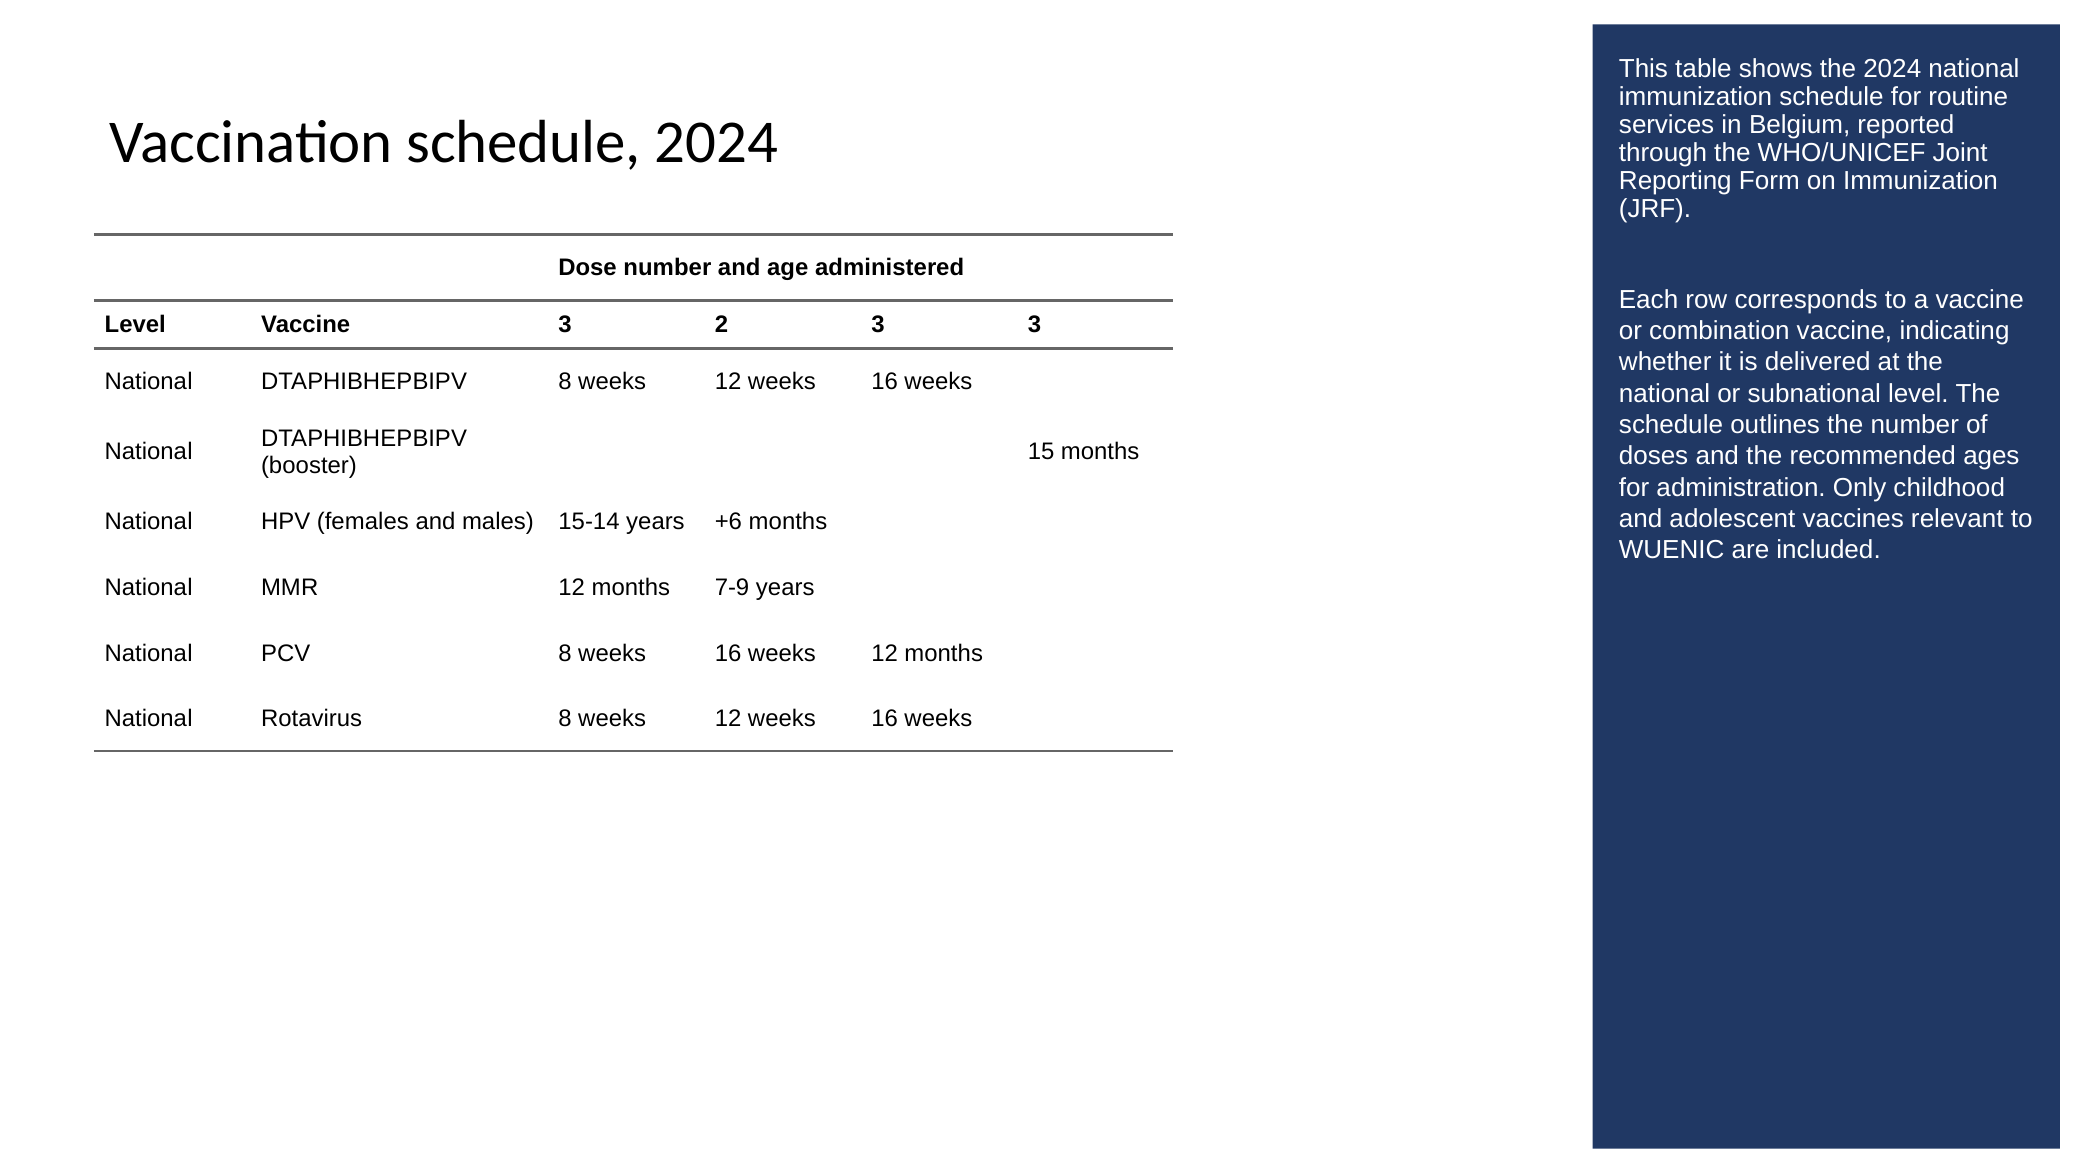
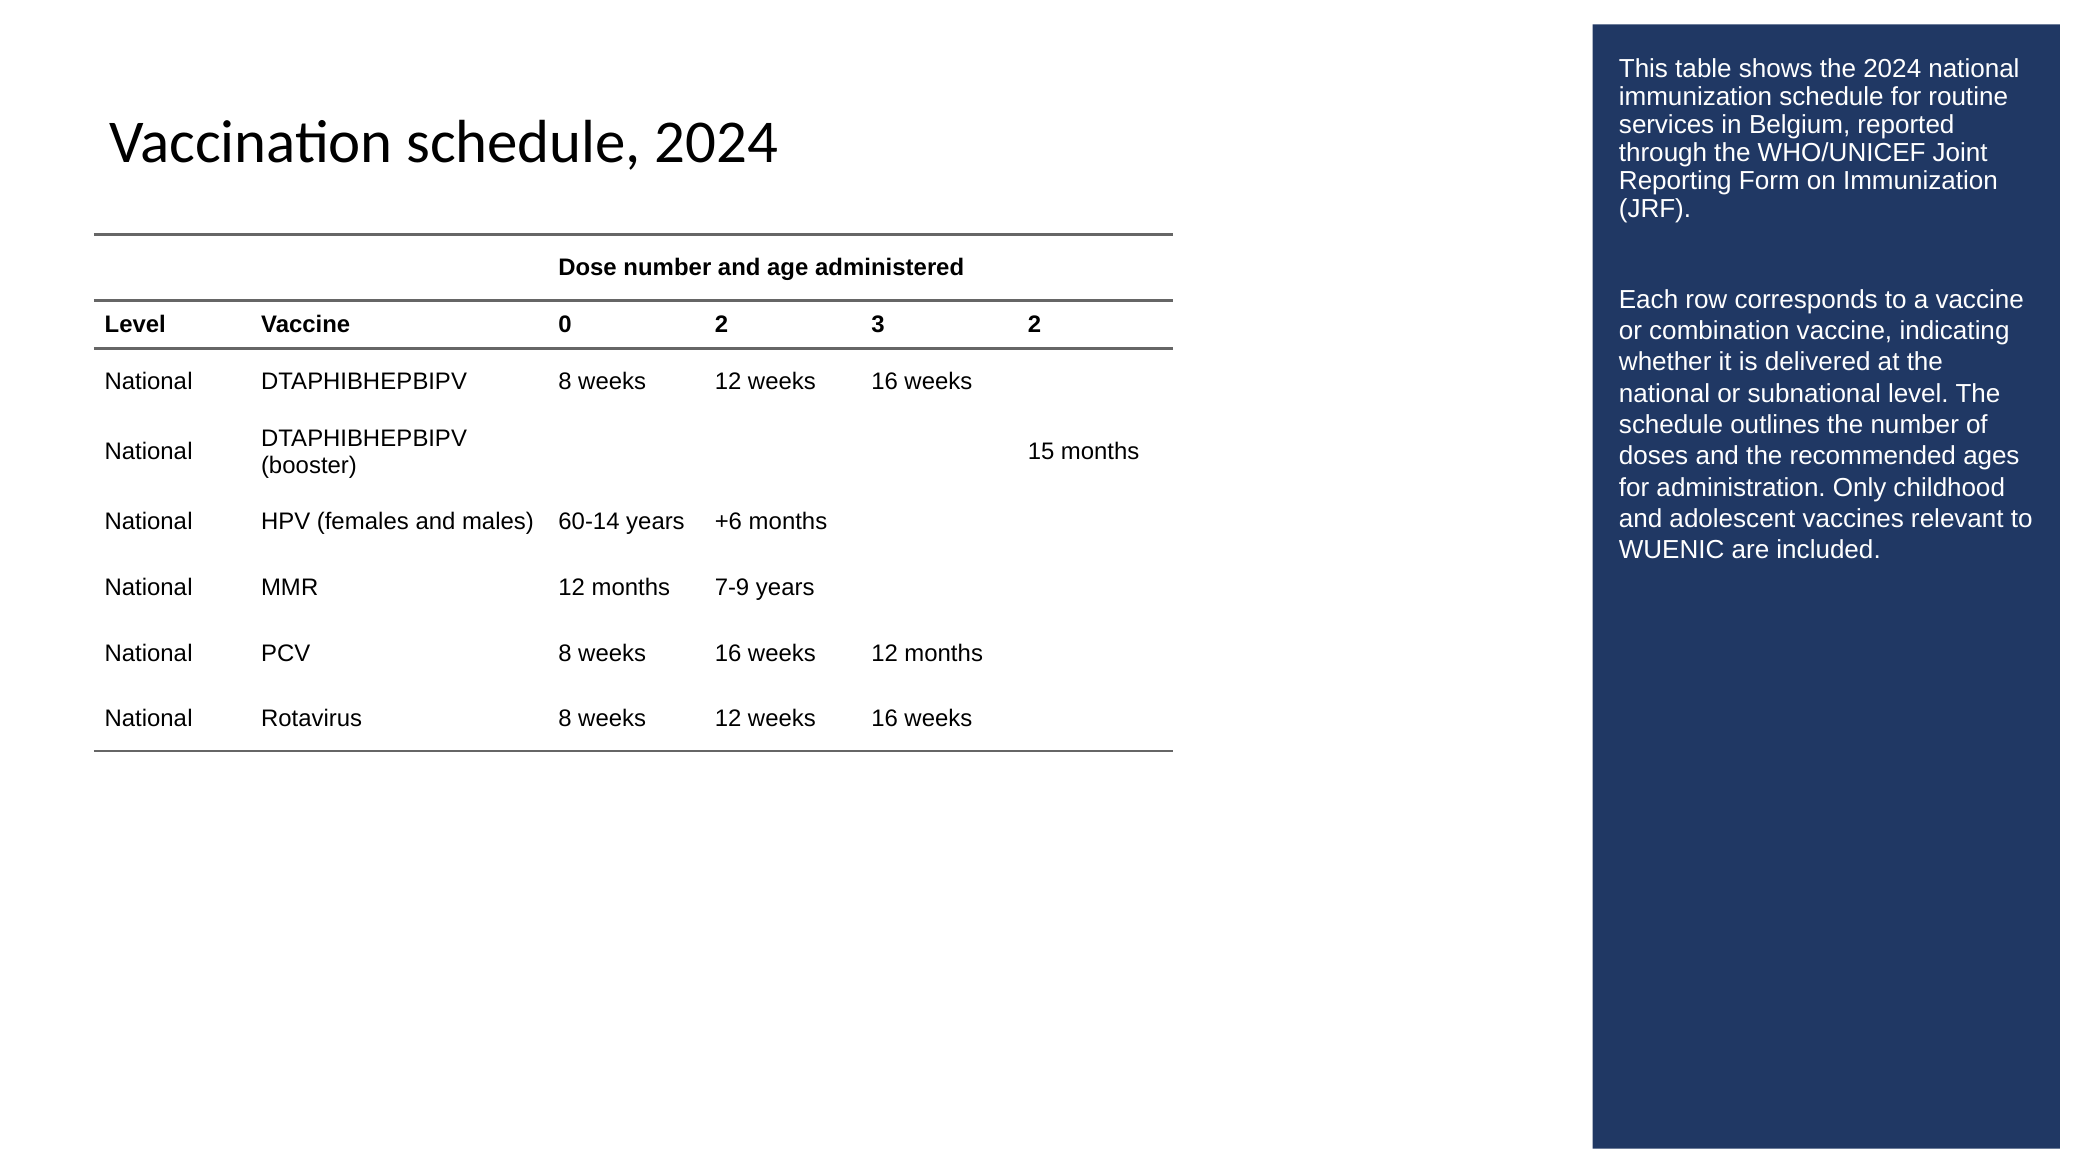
Vaccine 3: 3 -> 0 (565, 325)
3 3: 3 -> 2 (1034, 325)
15-14: 15-14 -> 60-14 (589, 522)
